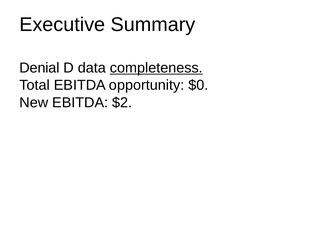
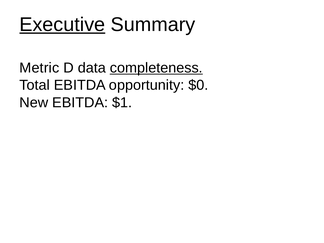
Executive underline: none -> present (62, 25)
Denial: Denial -> Metric (39, 68)
$2: $2 -> $1 (122, 103)
